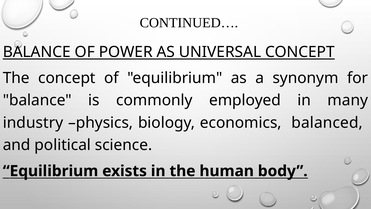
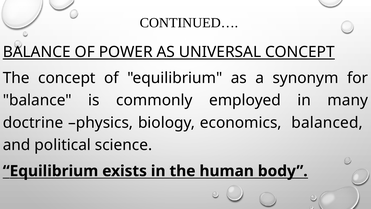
industry: industry -> doctrine (33, 122)
